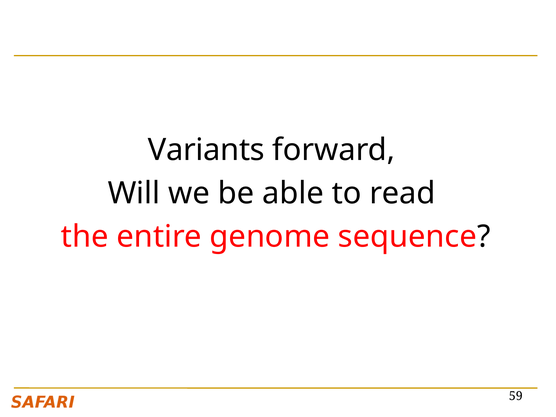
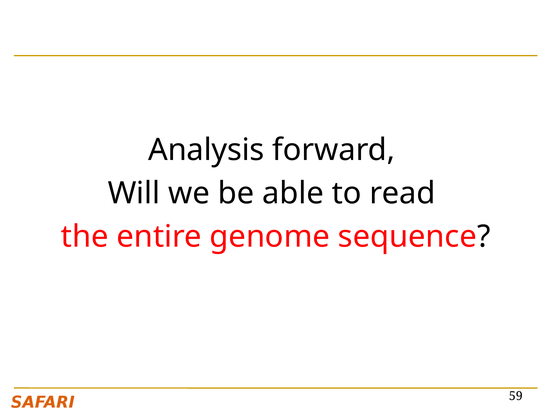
Variants: Variants -> Analysis (206, 150)
